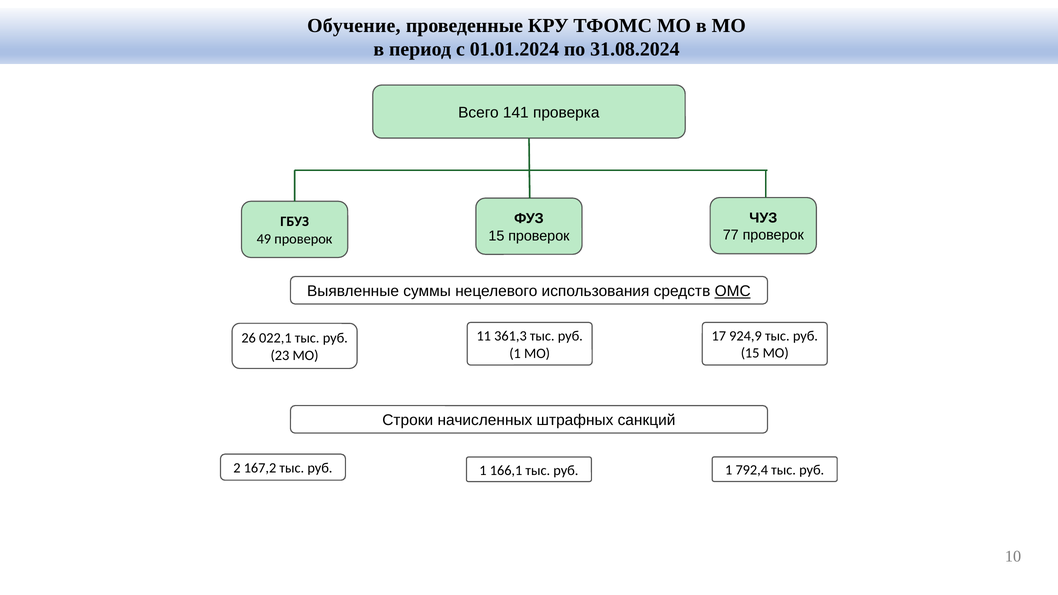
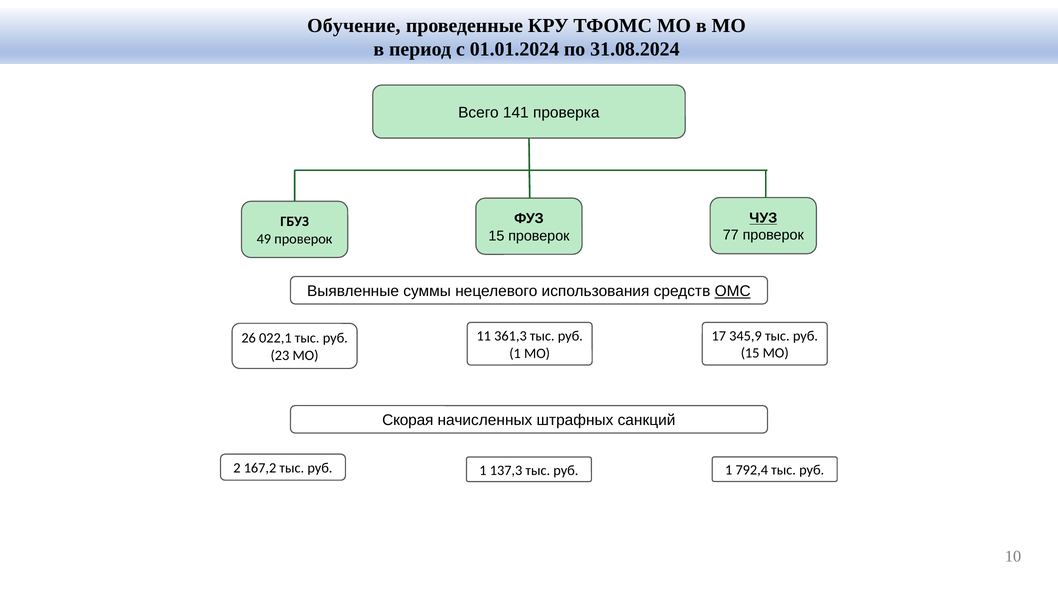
ЧУЗ underline: none -> present (763, 218)
924,9: 924,9 -> 345,9 (746, 336)
Строки: Строки -> Скорая (408, 420)
166,1: 166,1 -> 137,3 (506, 470)
